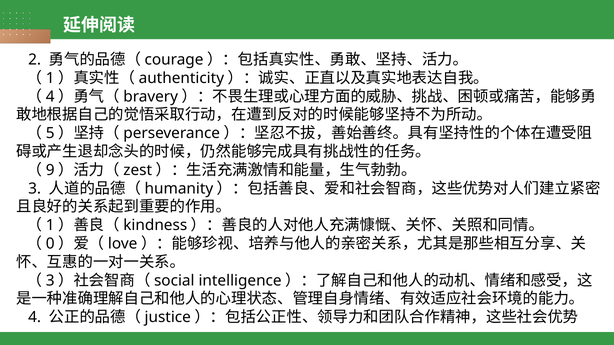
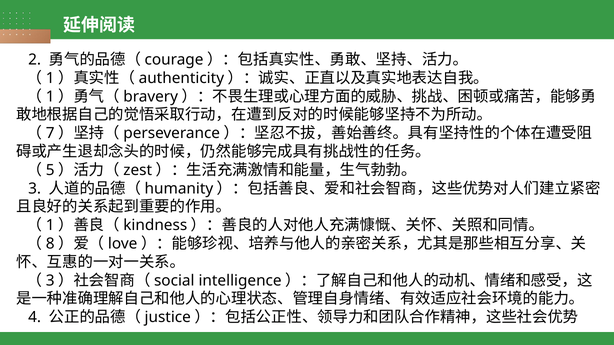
4: 4 -> 1 (50, 97)
5: 5 -> 7 (50, 133)
9: 9 -> 5 (50, 170)
0: 0 -> 8 (50, 244)
